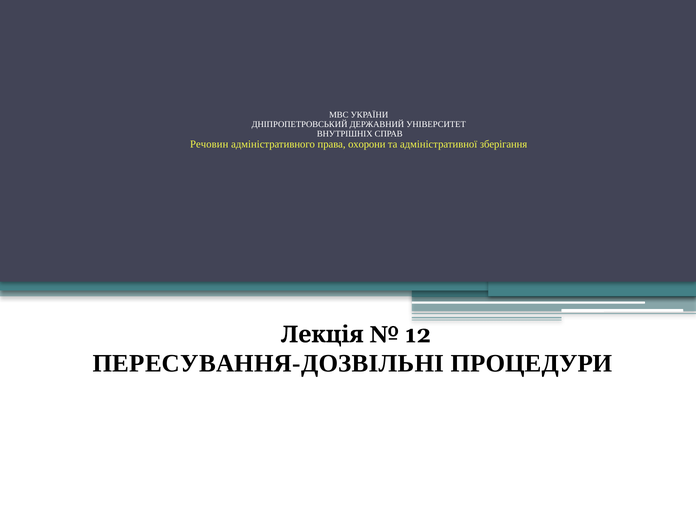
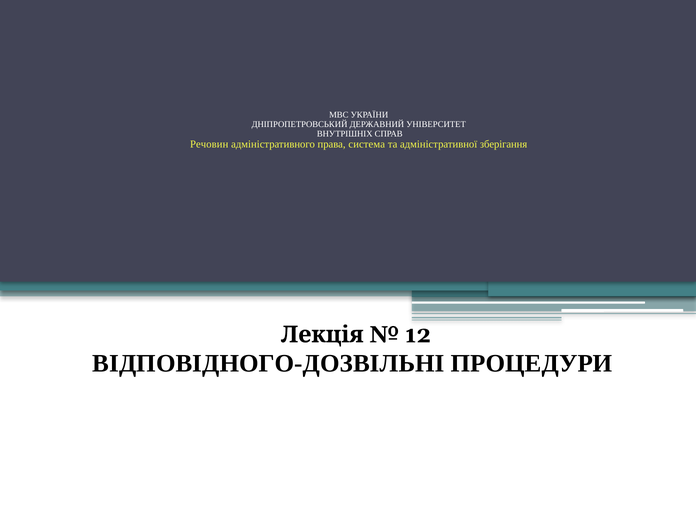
охорони: охорони -> система (367, 144)
ПЕРЕСУВАННЯ-ДОЗВІЛЬНІ: ПЕРЕСУВАННЯ-ДОЗВІЛЬНІ -> ВІДПОВІДНОГО-ДОЗВІЛЬНІ (269, 364)
